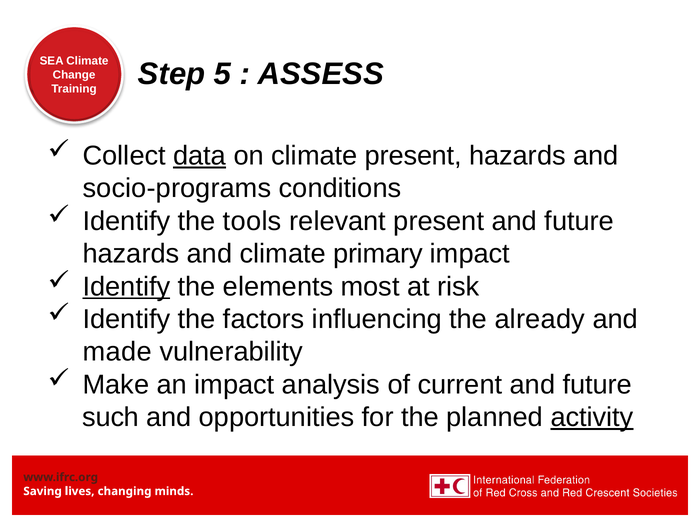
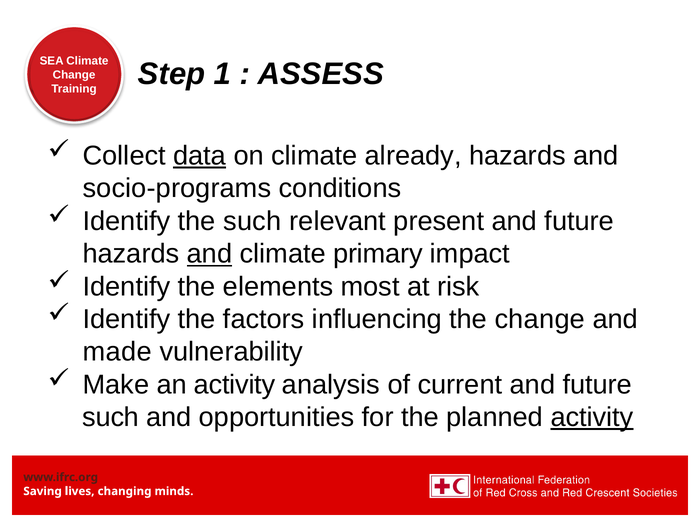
5: 5 -> 1 (223, 74)
climate present: present -> already (413, 156)
the tools: tools -> such (252, 221)
and underline: none -> present (210, 254)
Identify underline: present -> none (126, 287)
the already: already -> change (540, 319)
an impact: impact -> activity (235, 385)
